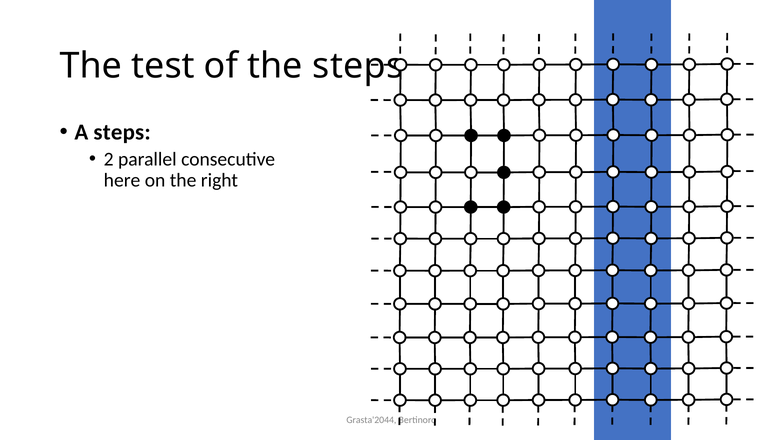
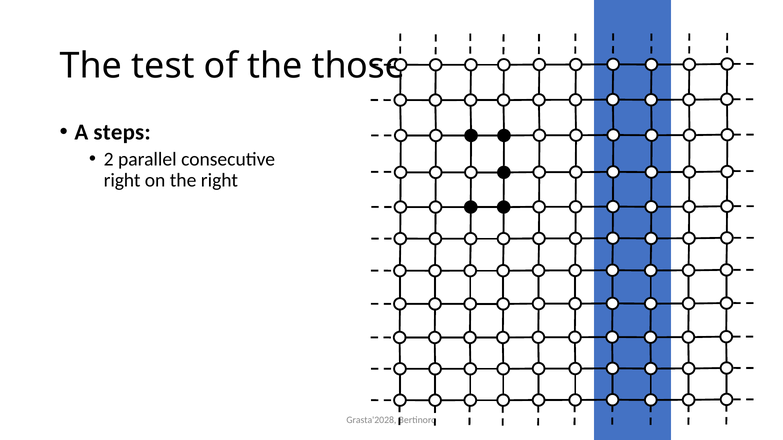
the steps: steps -> those (358, 66)
here: here -> right (122, 181)
Grasta'2044: Grasta'2044 -> Grasta'2028 (371, 421)
